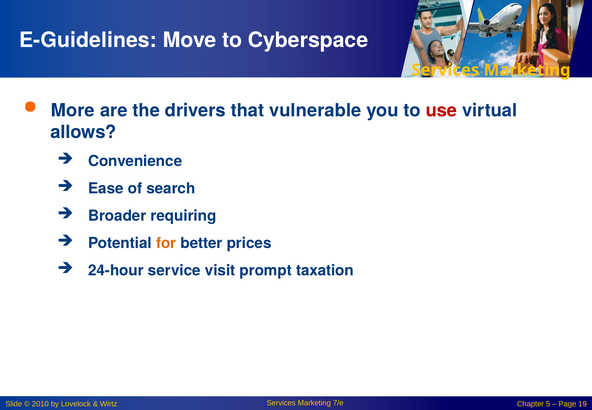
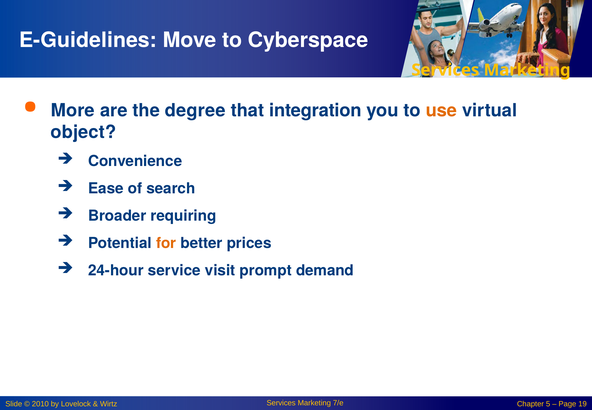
drivers: drivers -> degree (195, 110)
vulnerable: vulnerable -> integration (315, 110)
use colour: red -> orange (441, 110)
allows: allows -> object (83, 132)
taxation: taxation -> demand (325, 271)
